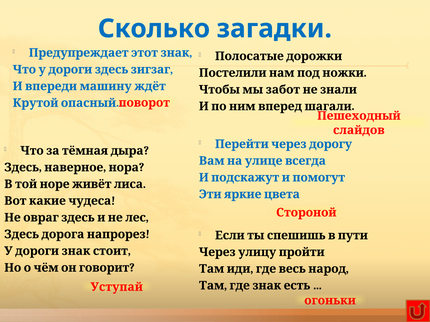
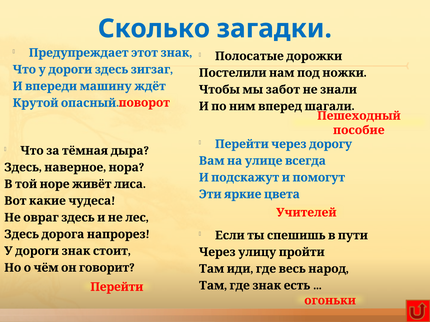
слайдов: слайдов -> пособие (359, 130)
Стороной: Стороной -> Учителей (306, 213)
Уступай: Уступай -> Перейти (117, 287)
